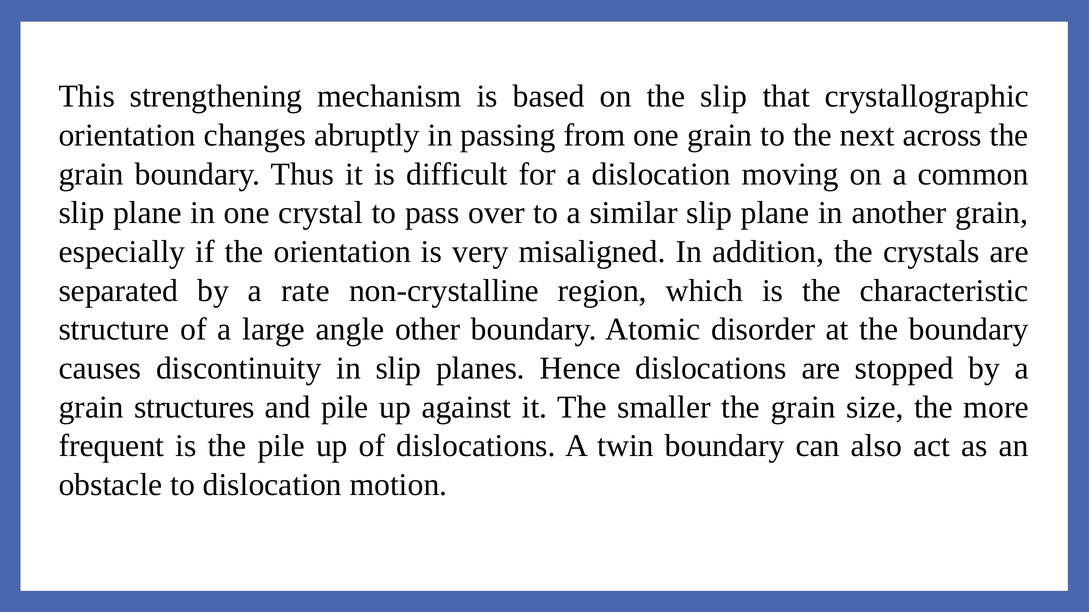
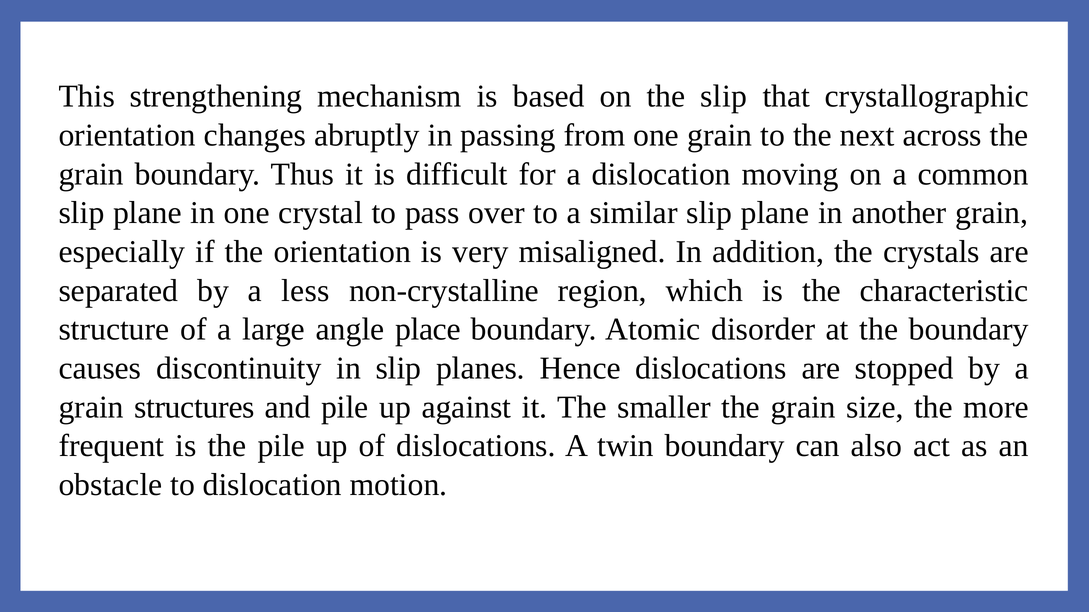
rate: rate -> less (305, 291)
other: other -> place (428, 330)
